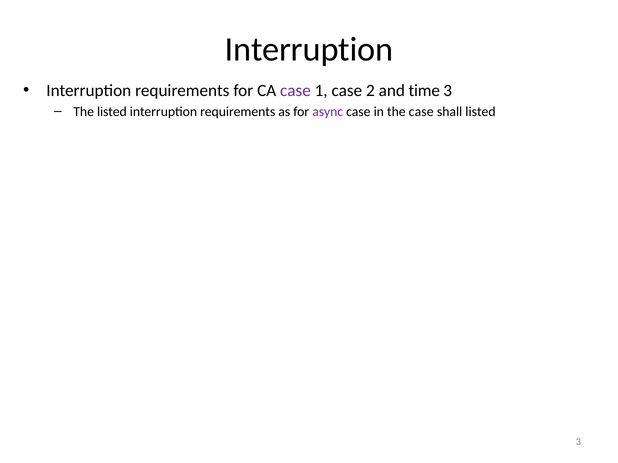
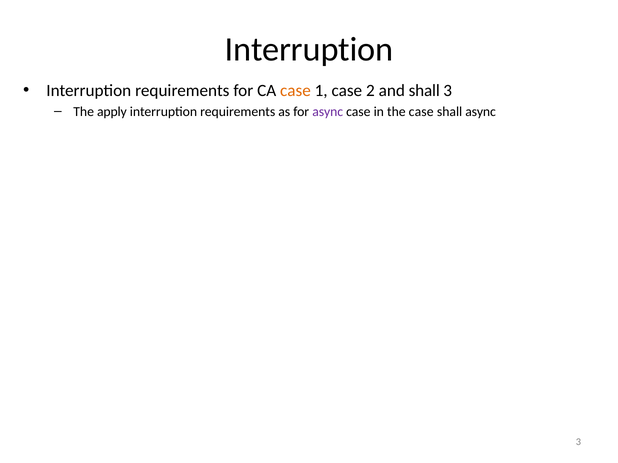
case colour: purple -> orange (295, 91)
and time: time -> shall (424, 91)
The listed: listed -> apply (112, 112)
shall listed: listed -> async (481, 112)
